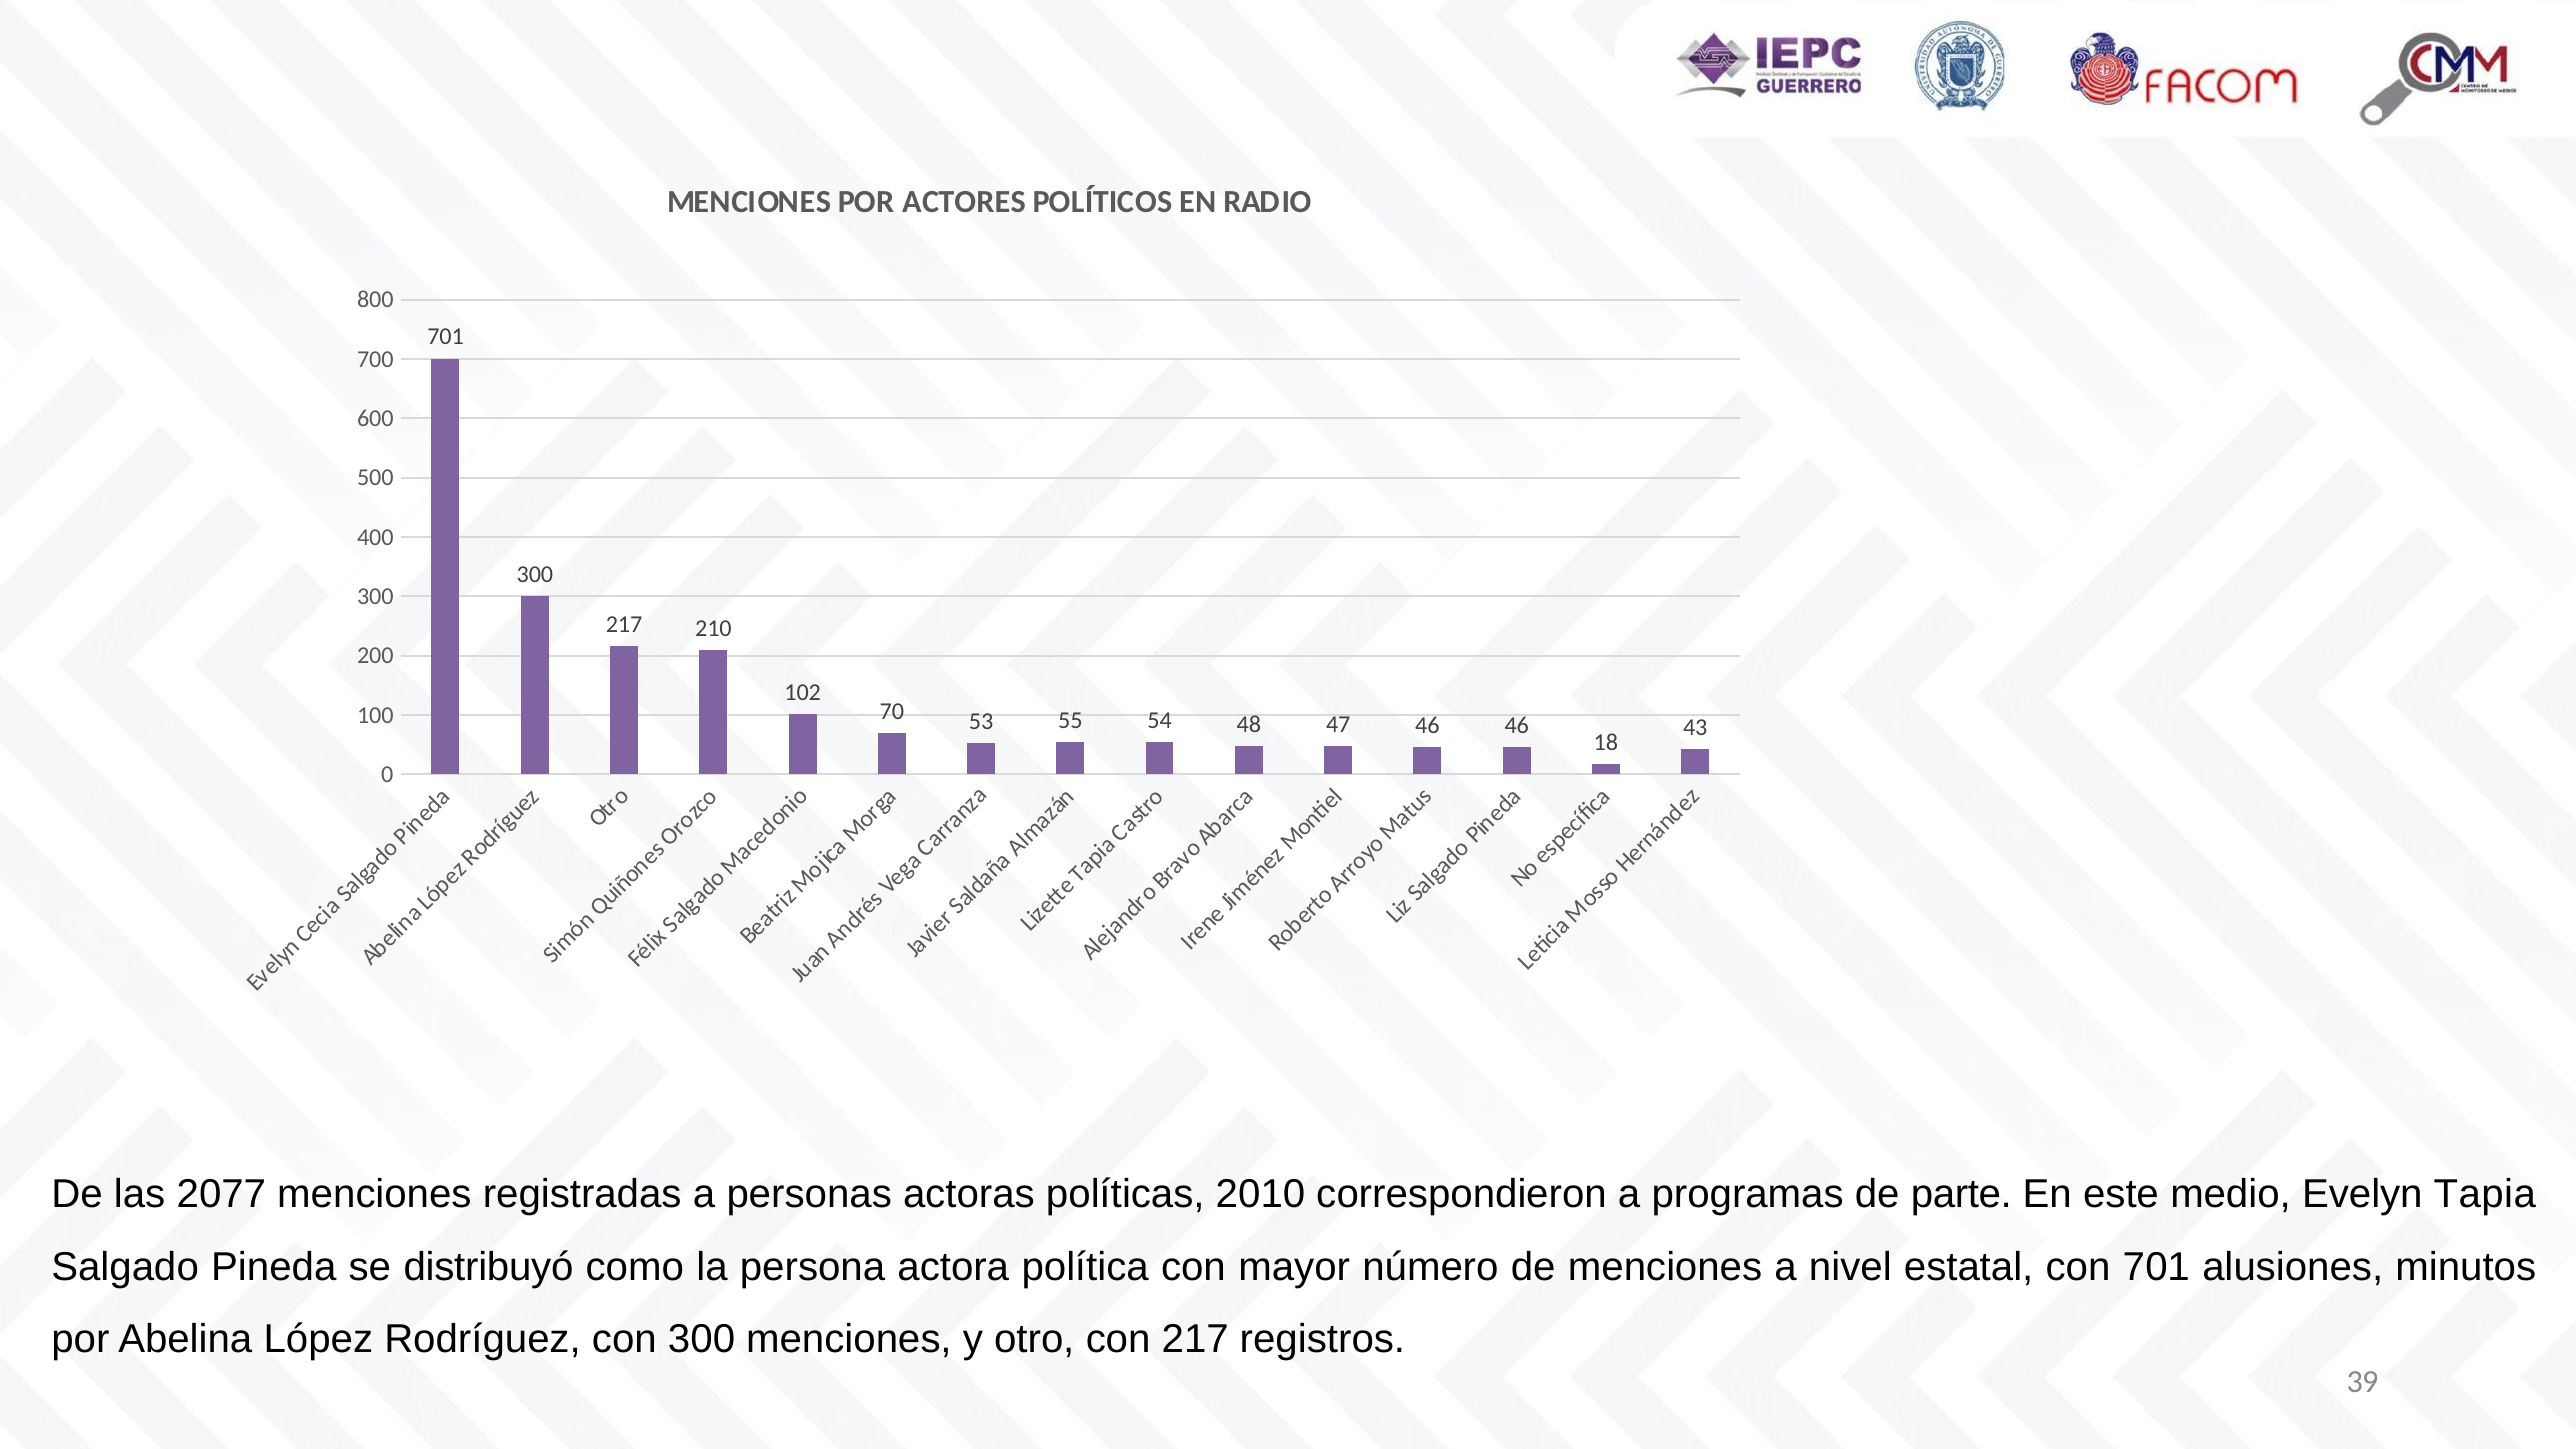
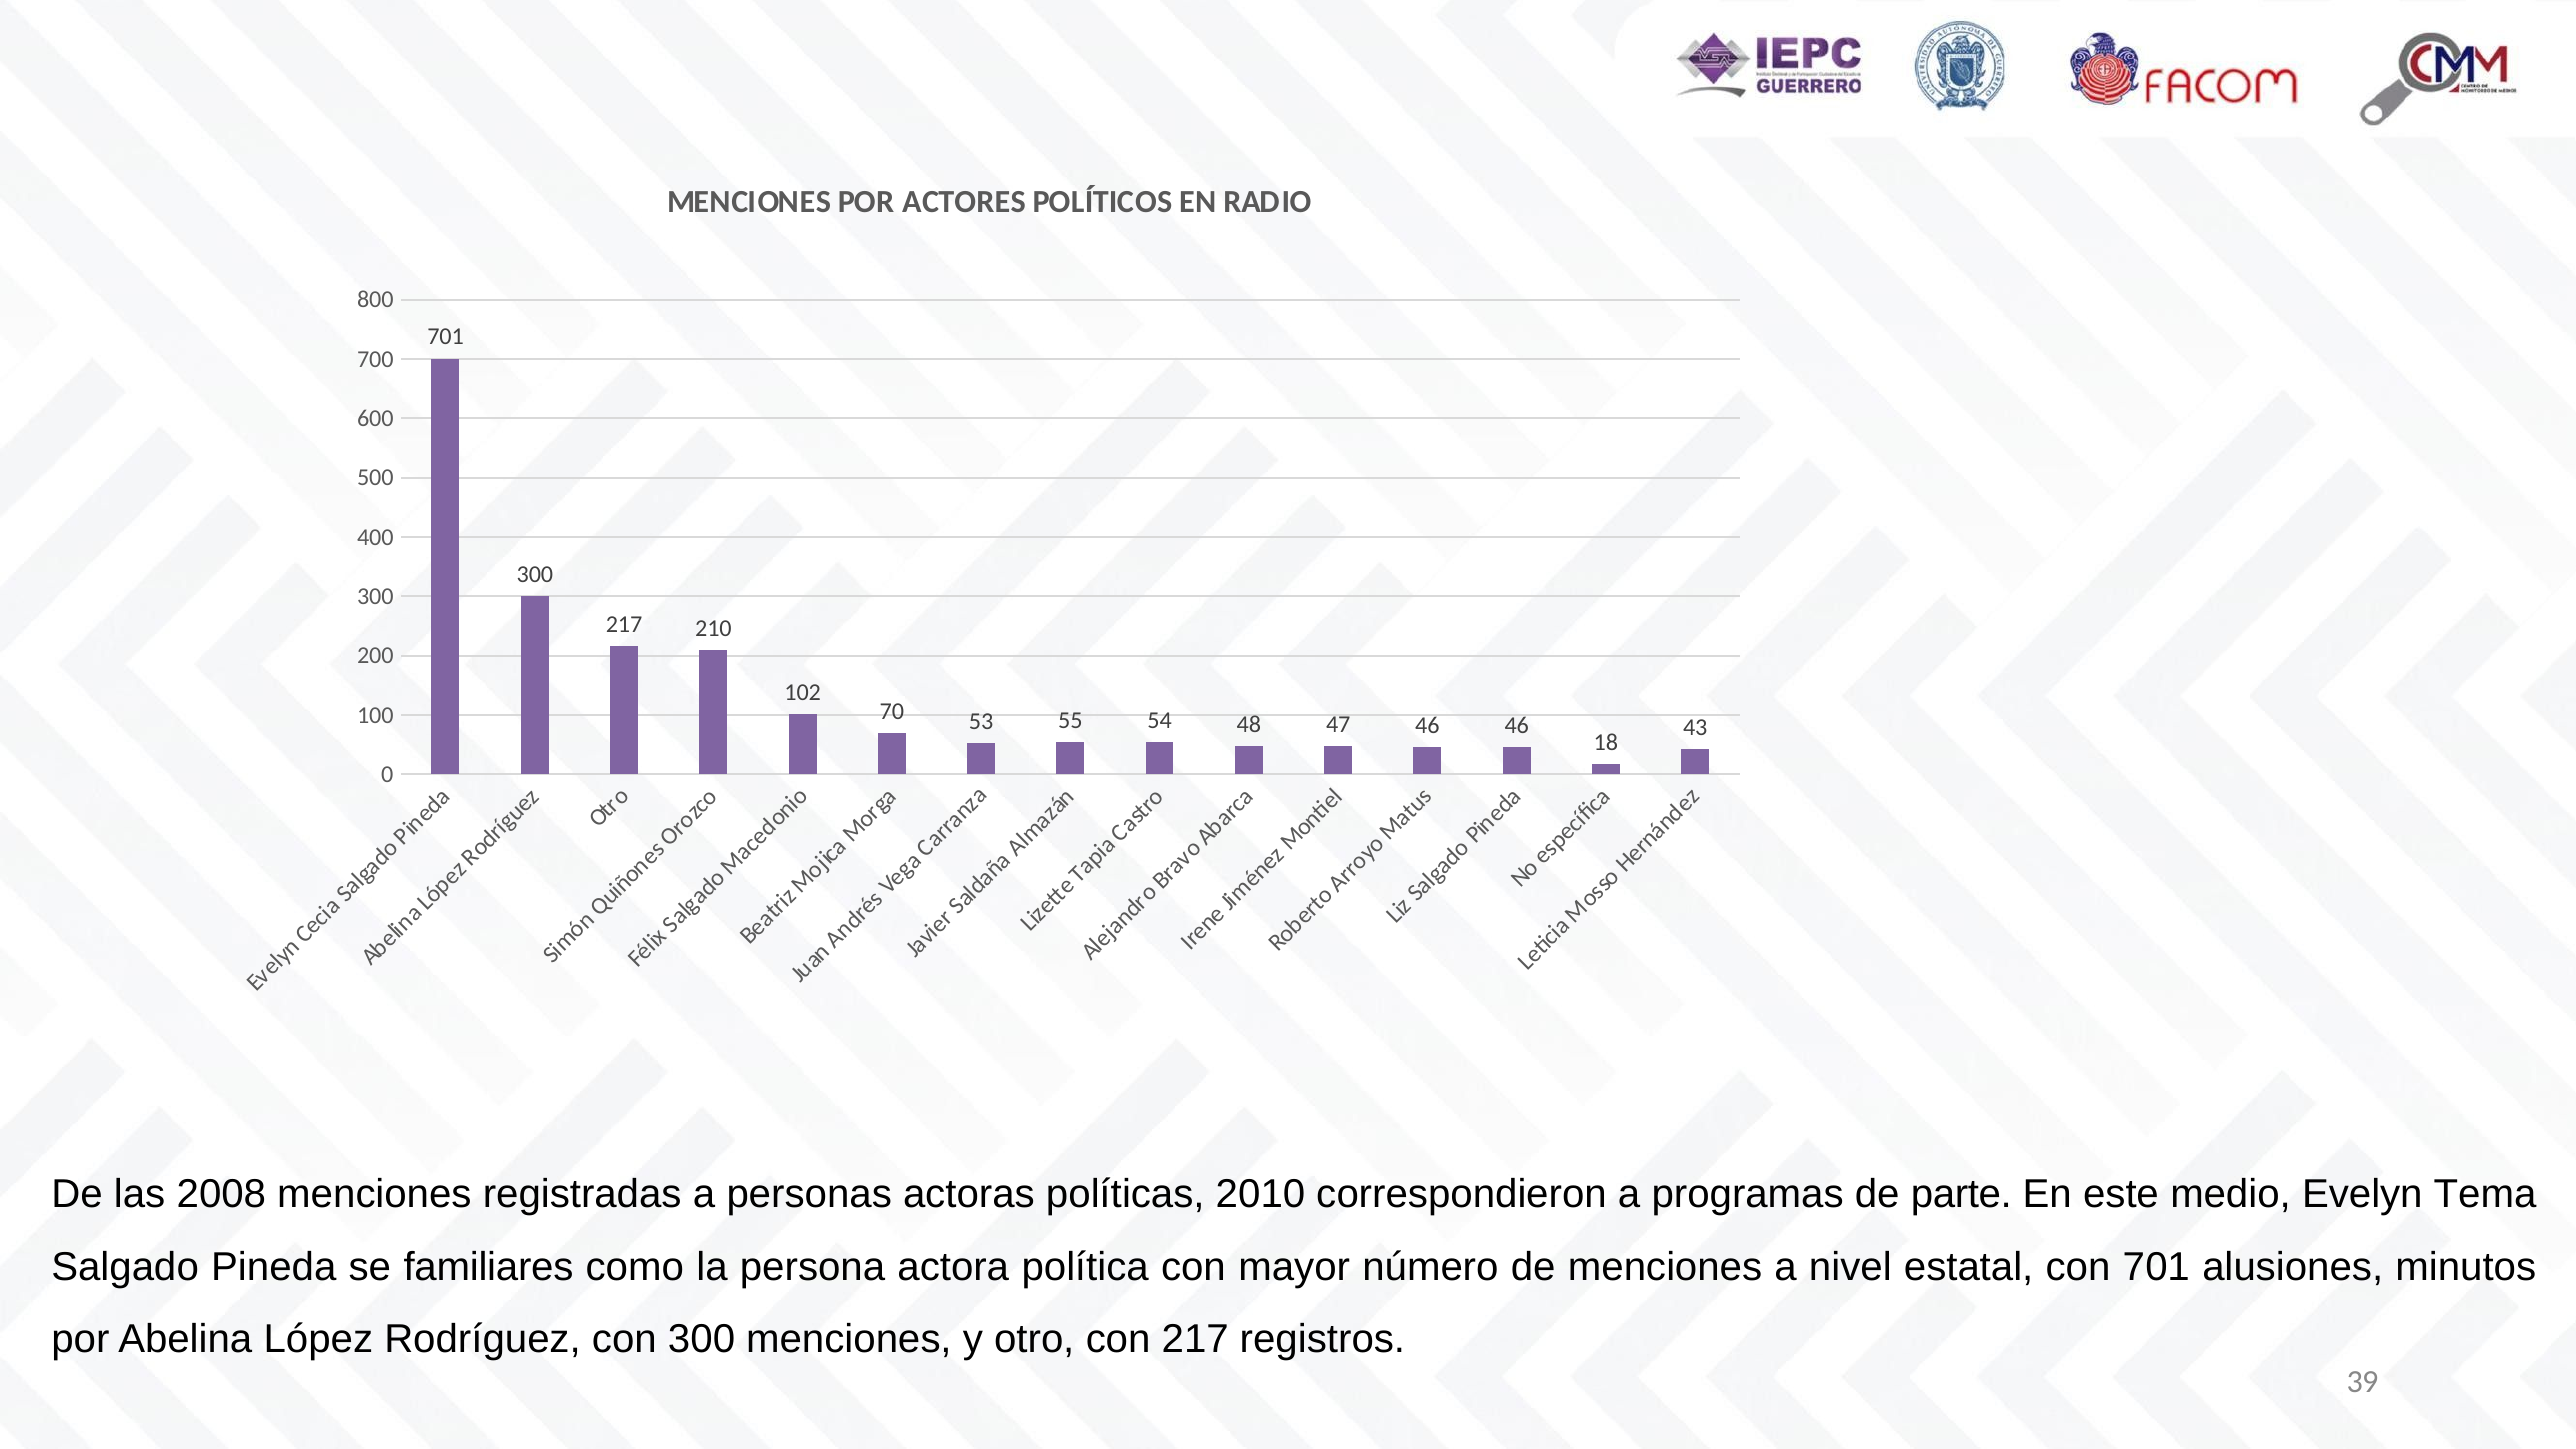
2077: 2077 -> 2008 (221, 1195)
Tapia: Tapia -> Tema (2485, 1195)
distribuyó: distribuyó -> familiares (489, 1267)
